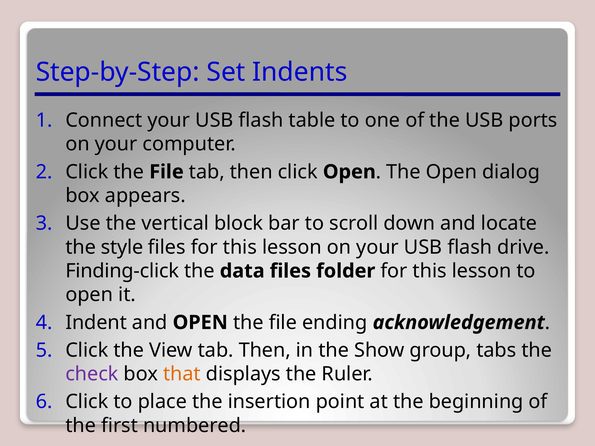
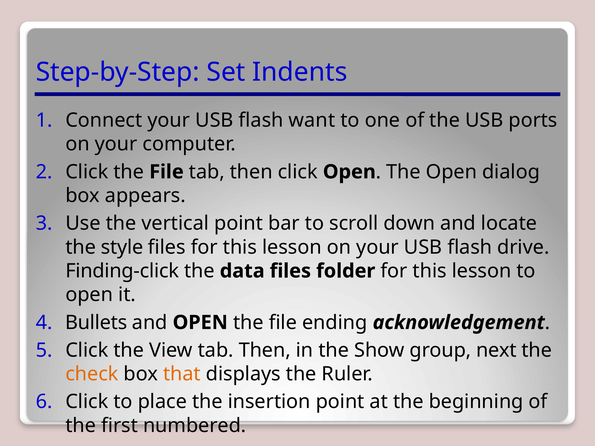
table: table -> want (312, 120)
vertical block: block -> point (239, 224)
Indent: Indent -> Bullets (96, 323)
tabs: tabs -> next (496, 350)
check colour: purple -> orange (92, 374)
